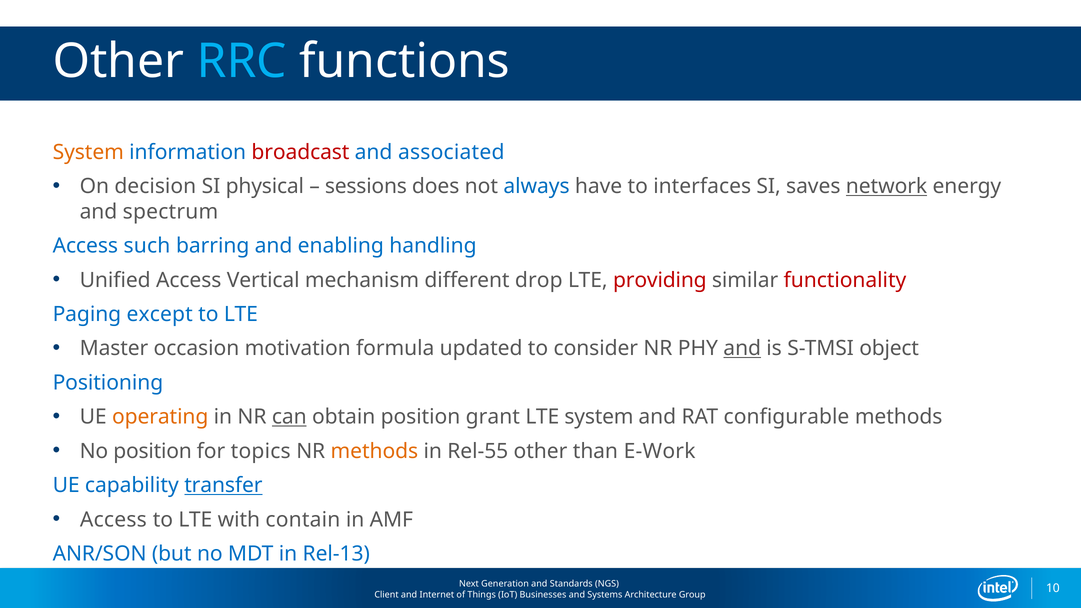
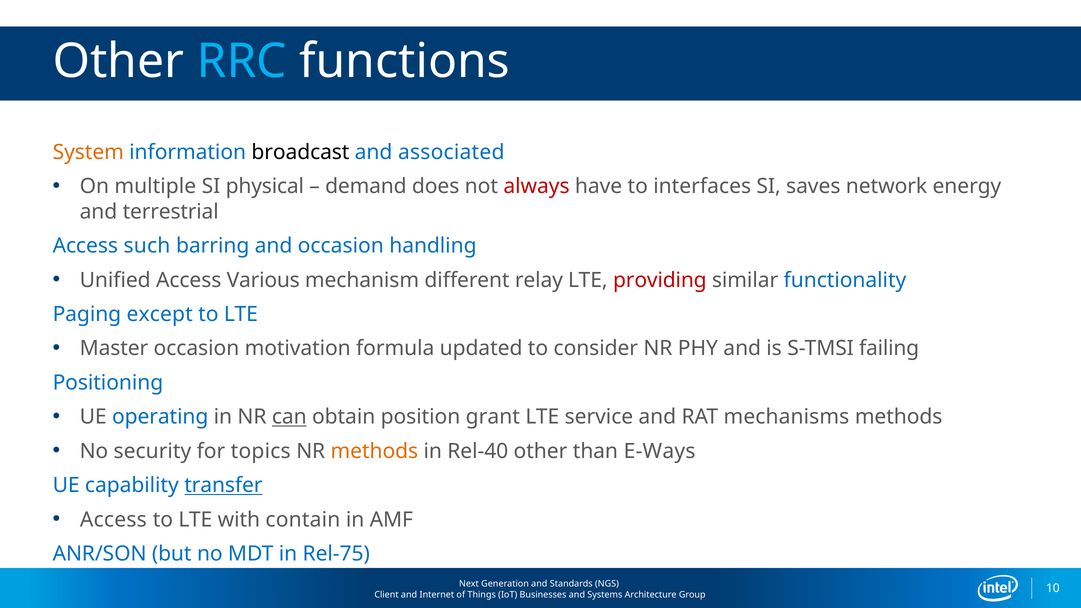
broadcast colour: red -> black (300, 152)
decision: decision -> multiple (155, 186)
sessions: sessions -> demand (366, 186)
always colour: blue -> red (537, 186)
network underline: present -> none (887, 186)
spectrum: spectrum -> terrestrial (171, 212)
and enabling: enabling -> occasion (341, 246)
Vertical: Vertical -> Various (263, 280)
drop: drop -> relay (539, 280)
functionality colour: red -> blue (845, 280)
and underline: present -> none (742, 349)
object: object -> failing (889, 349)
operating colour: orange -> blue (160, 417)
LTE system: system -> service (599, 417)
configurable: configurable -> mechanisms (786, 417)
No position: position -> security (152, 451)
Rel-55: Rel-55 -> Rel-40 (478, 451)
E-Work: E-Work -> E-Ways (660, 451)
Rel-13: Rel-13 -> Rel-75 (336, 554)
